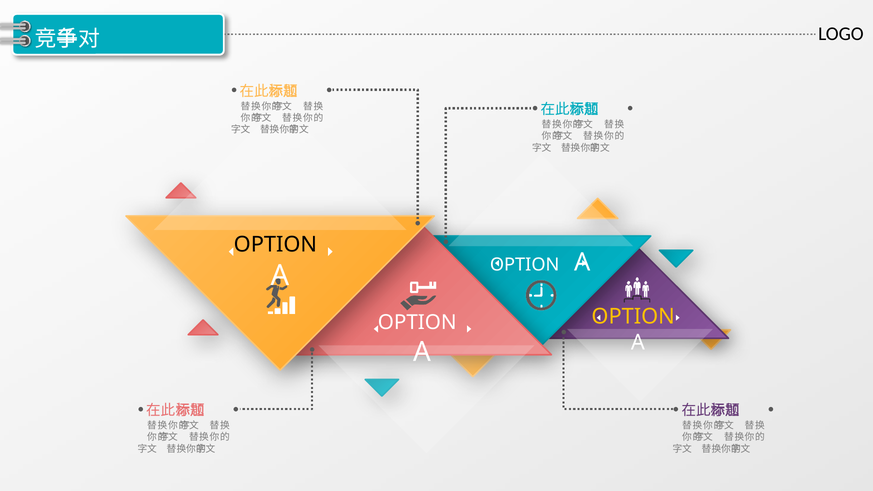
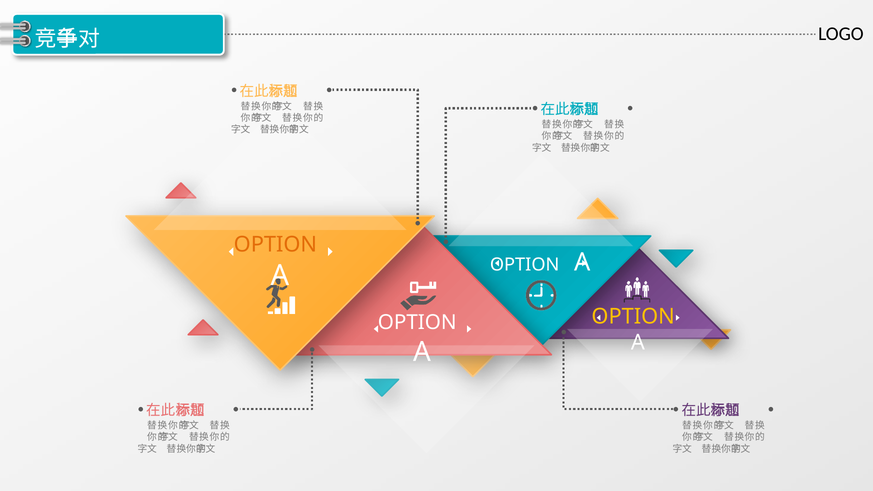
OPTION colour: black -> orange (275, 244)
